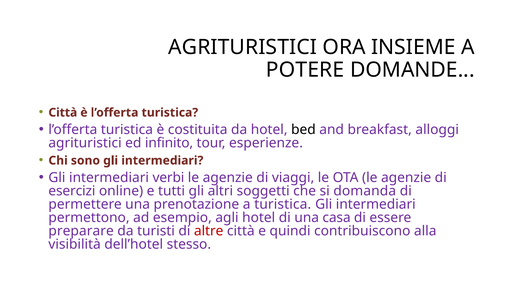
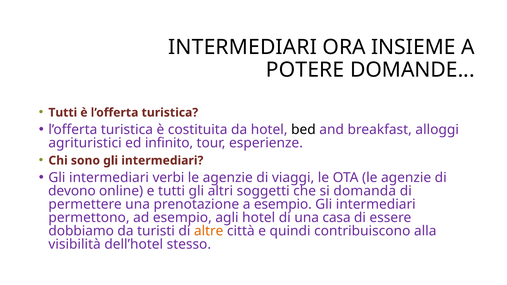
AGRITURISTICI: AGRITURISTICI -> INTERMEDIARI (243, 47)
Città: Città -> Tutti (63, 113)
esercizi: esercizi -> devono (72, 191)
a turistica: turistica -> esempio (283, 205)
preparare: preparare -> dobbiamo (81, 231)
altre colour: red -> orange (209, 231)
